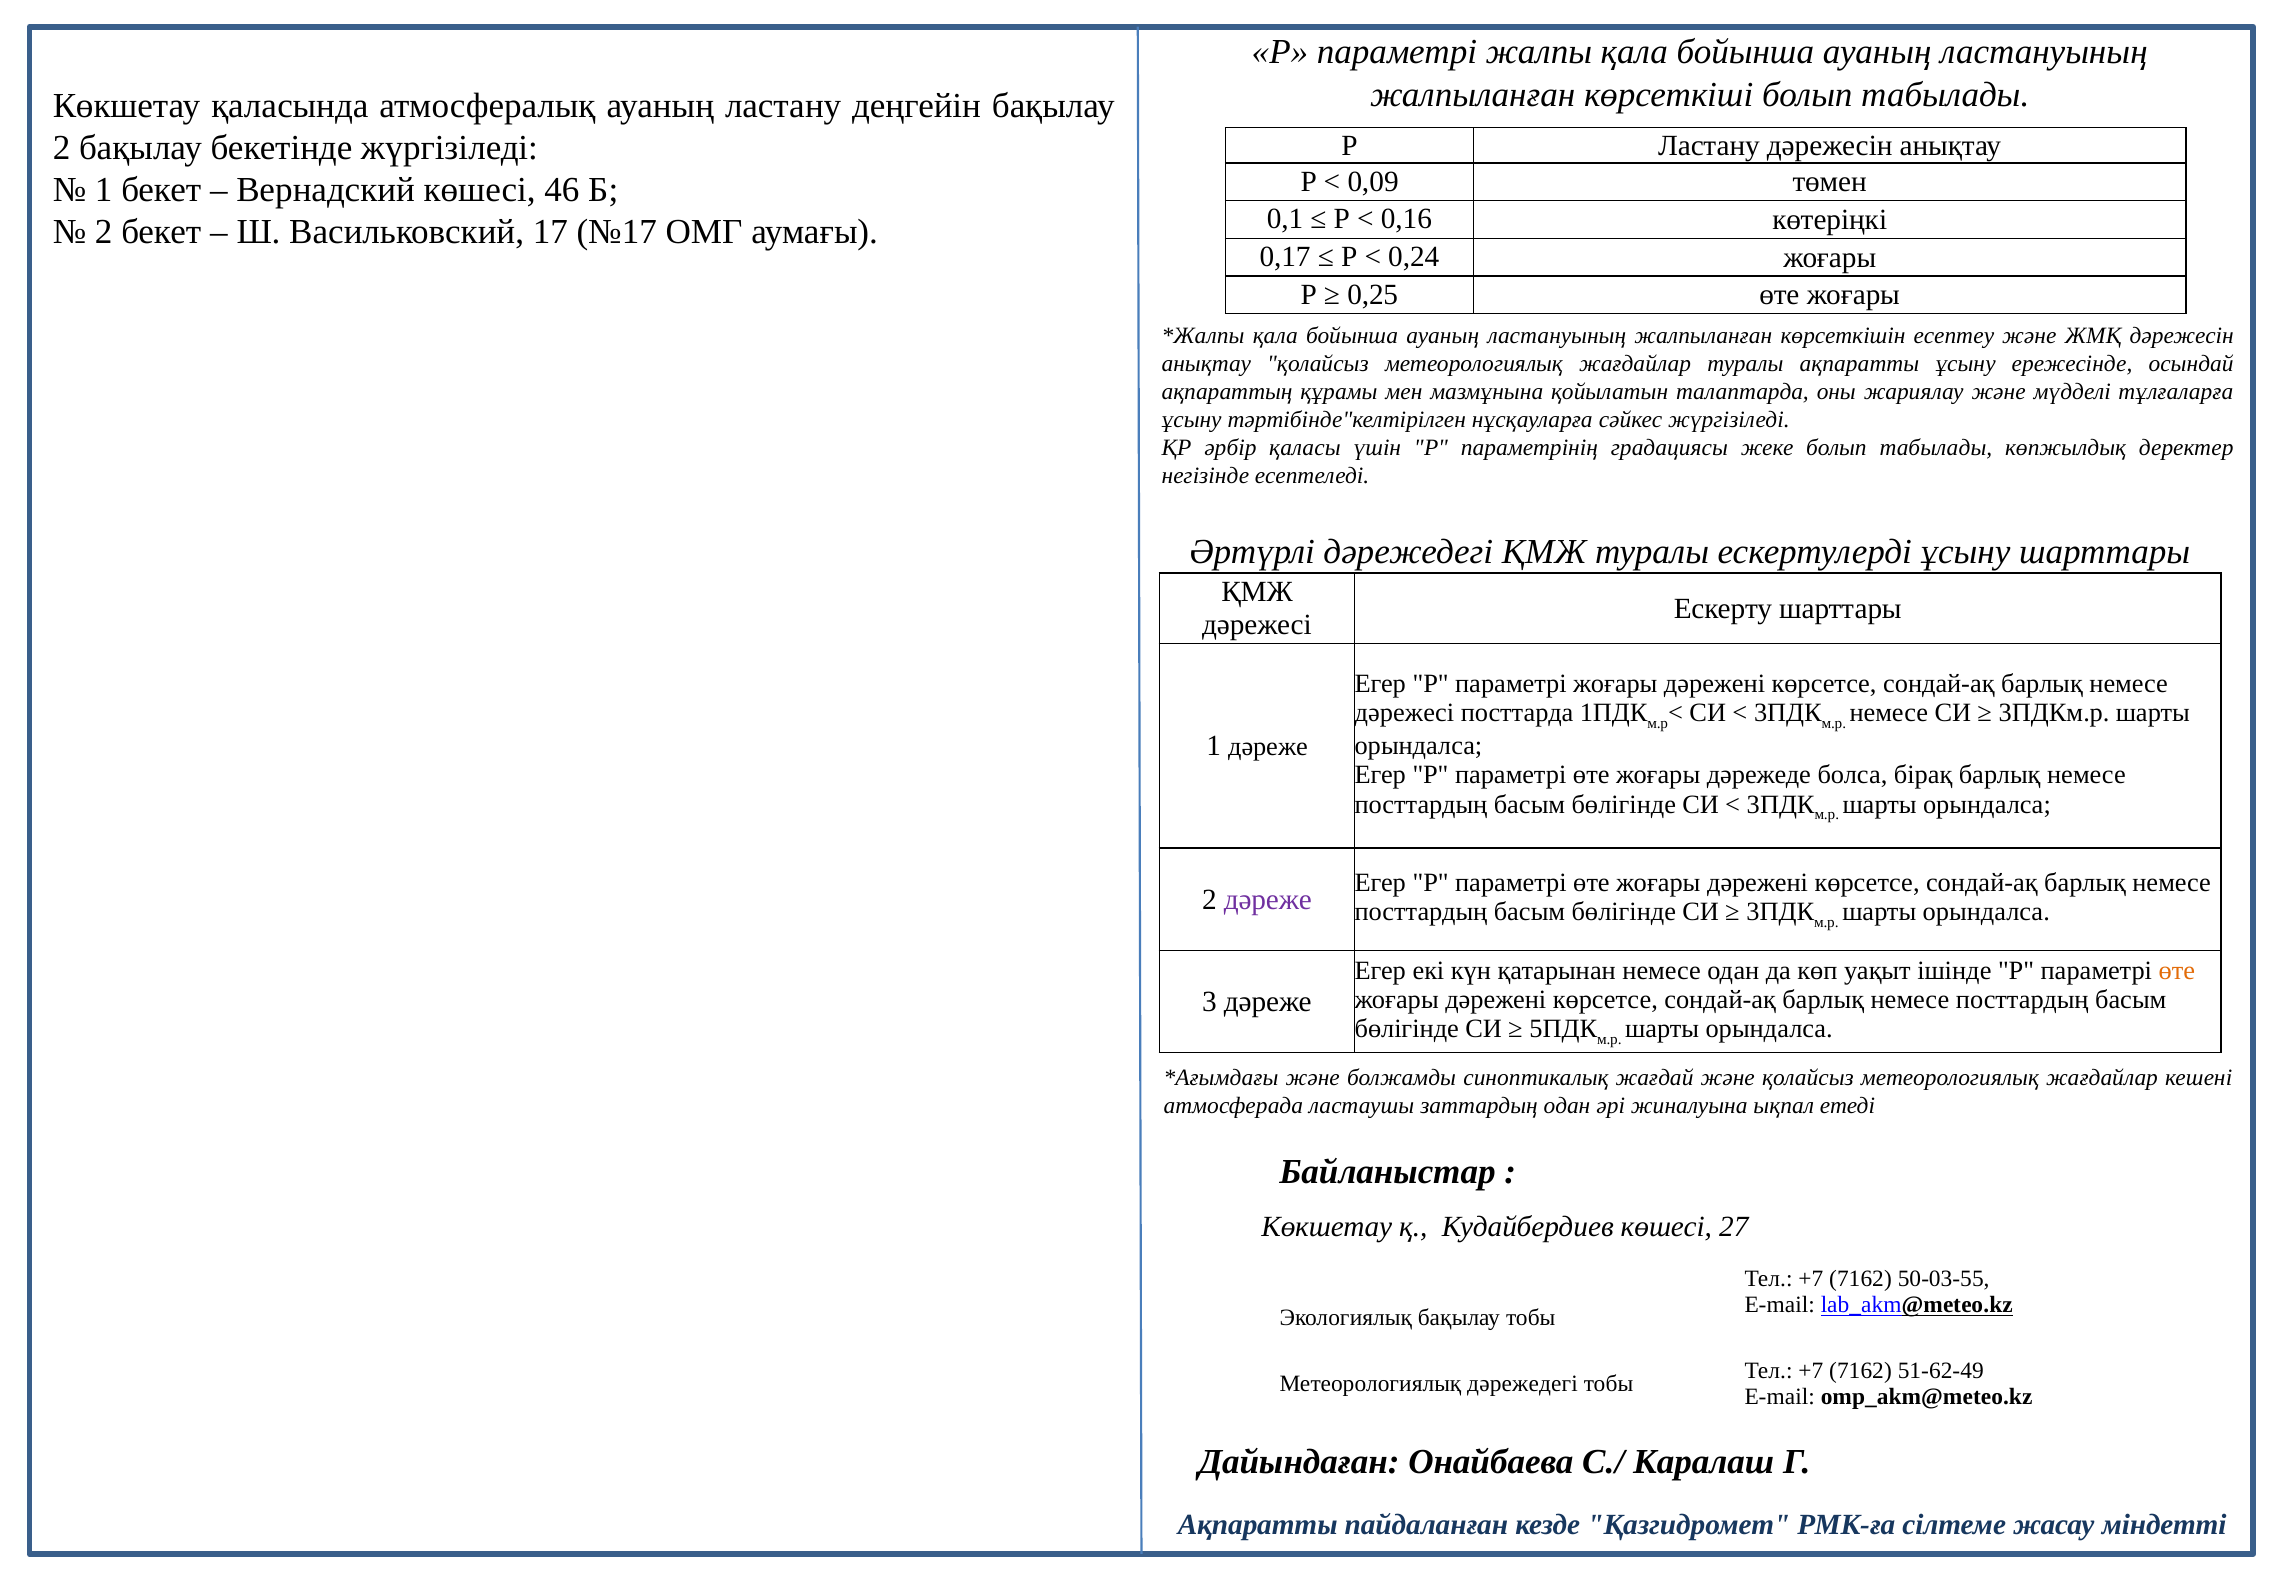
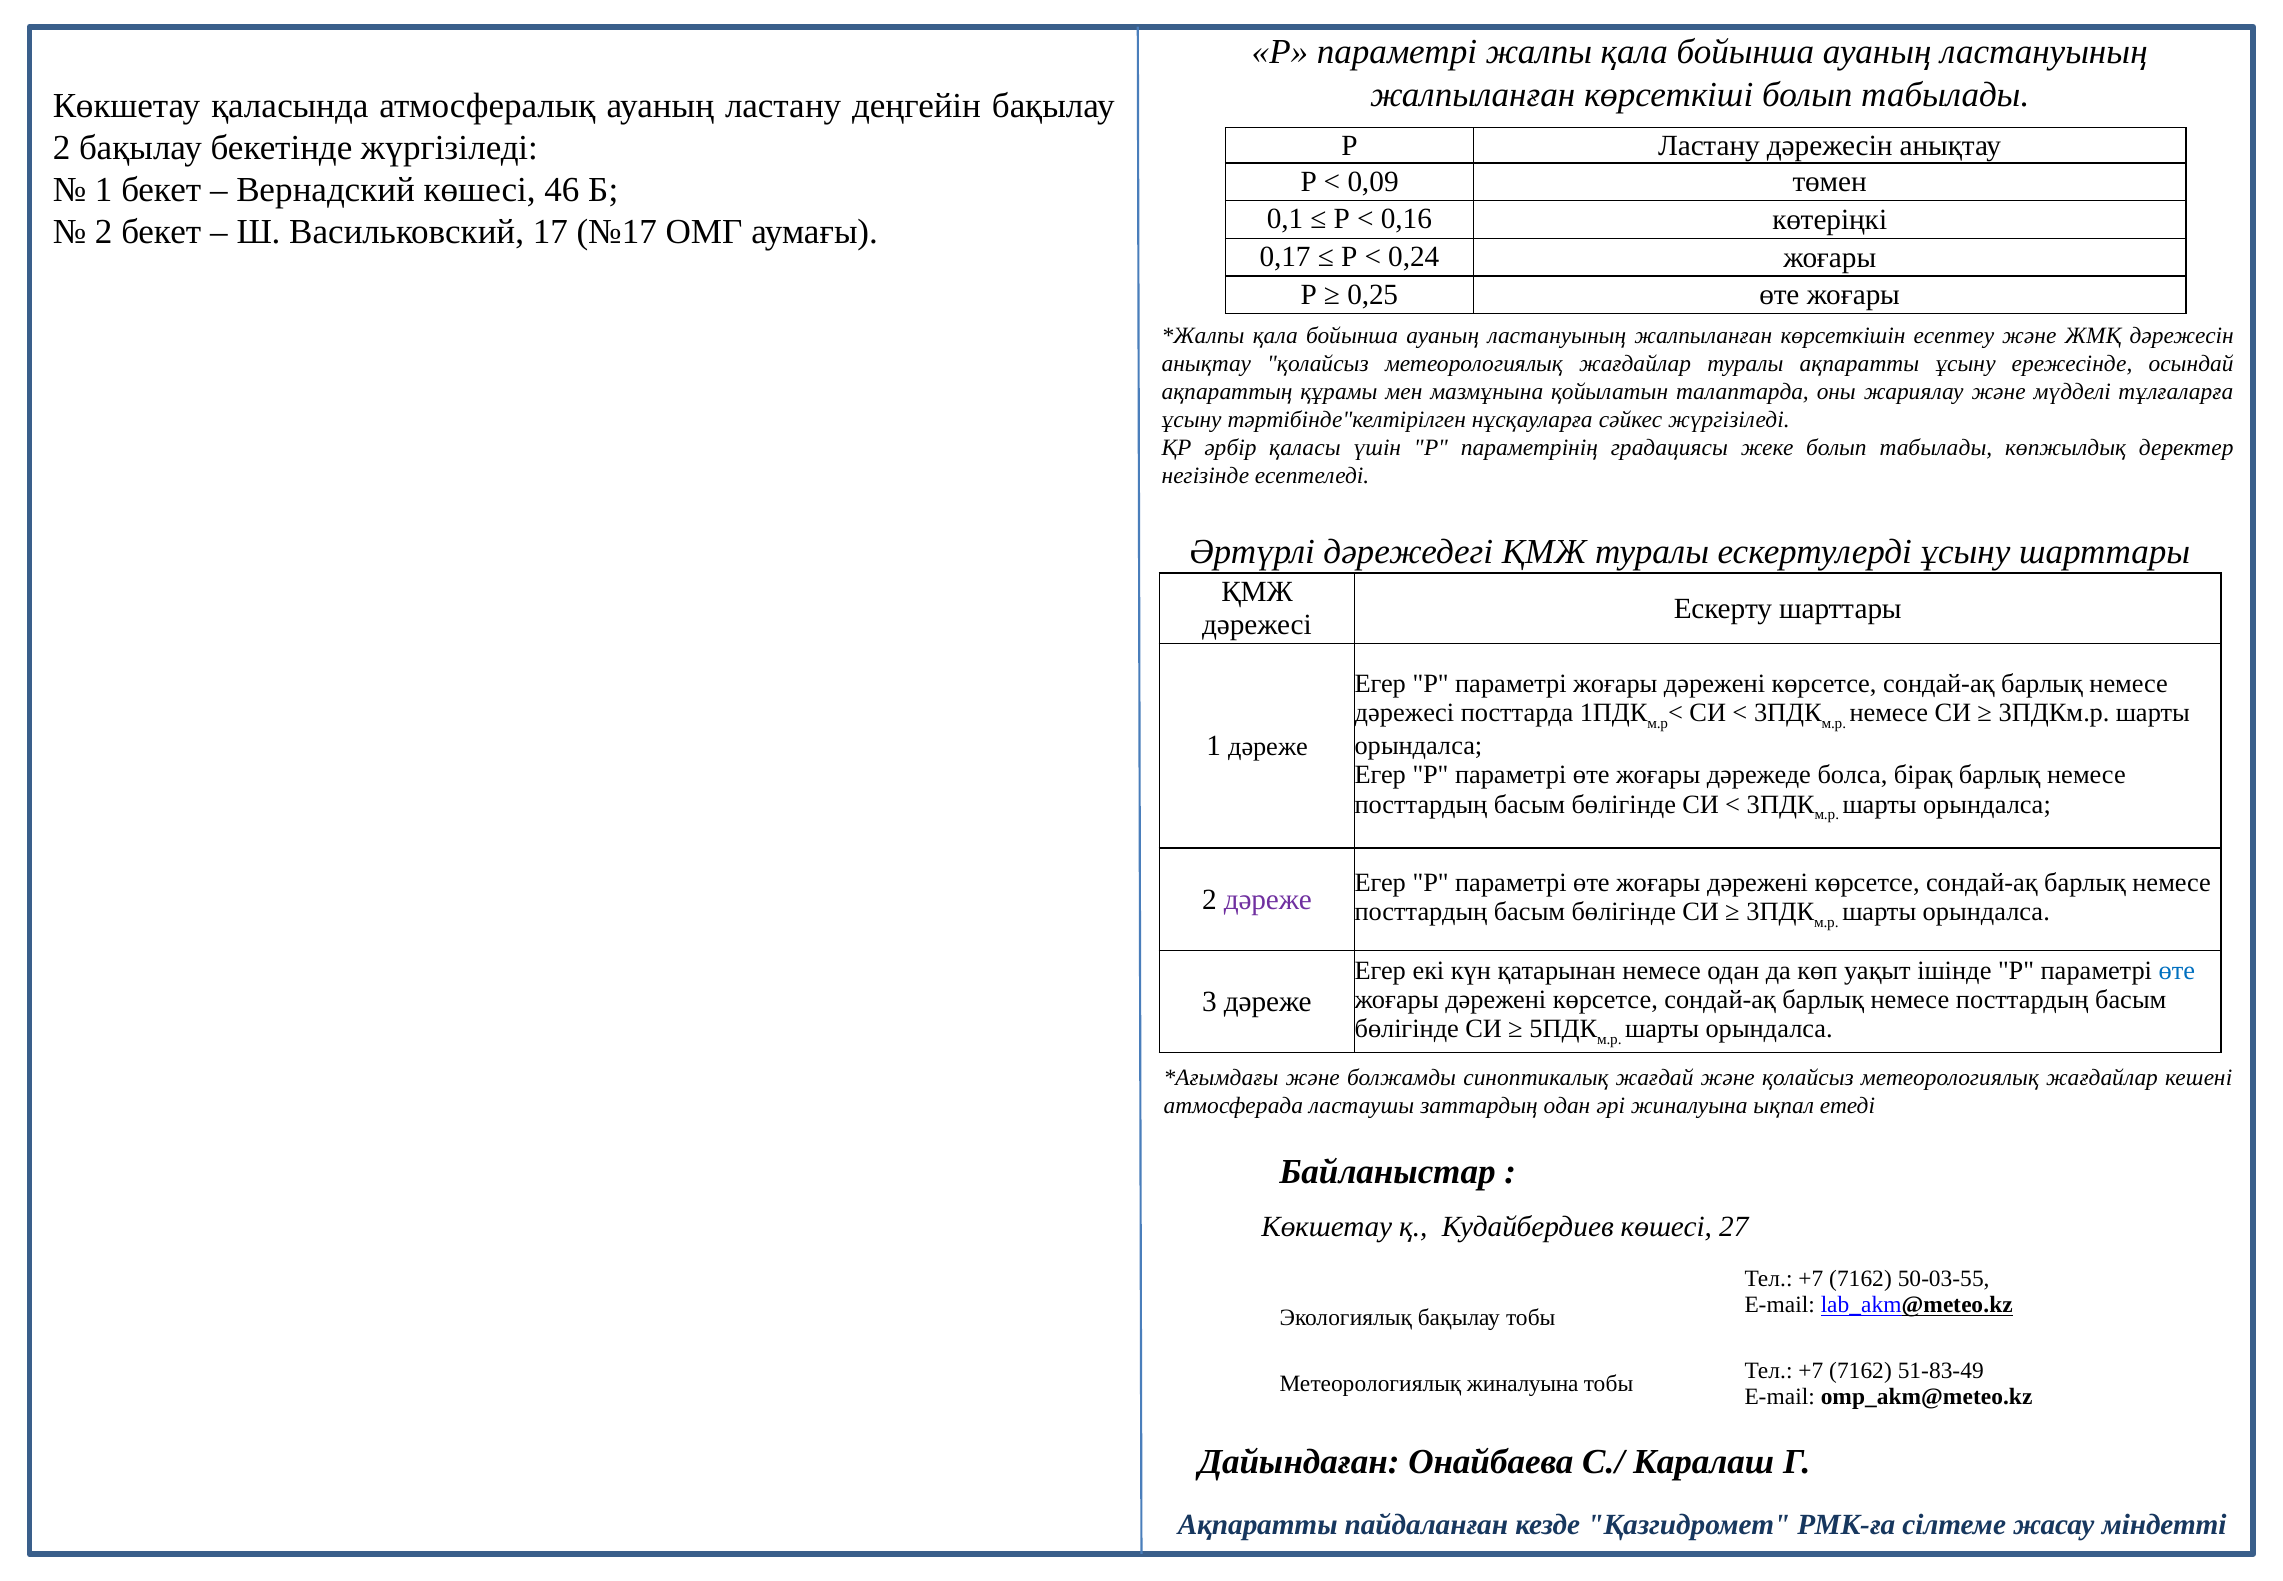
өте colour: orange -> blue (2177, 970)
51-62-49: 51-62-49 -> 51-83-49 (1941, 1370)
Метеорологиялық дәрежедегі: дәрежедегі -> жиналуына (1523, 1383)
